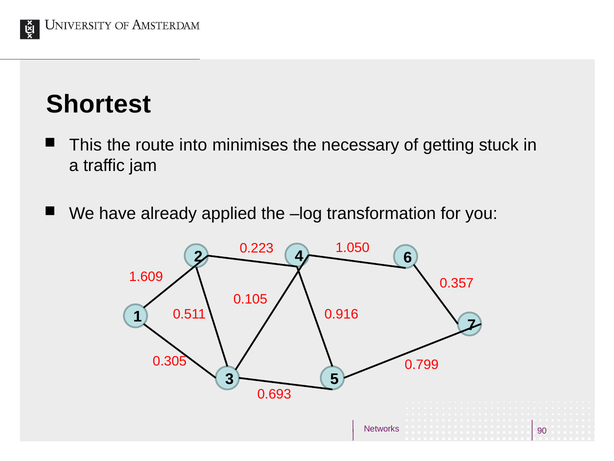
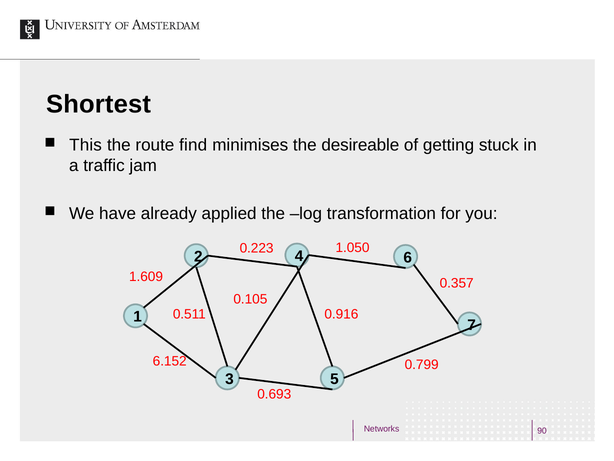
into: into -> find (193, 145)
necessary: necessary -> desireable (360, 145)
0.305: 0.305 -> 6.152 (170, 361)
